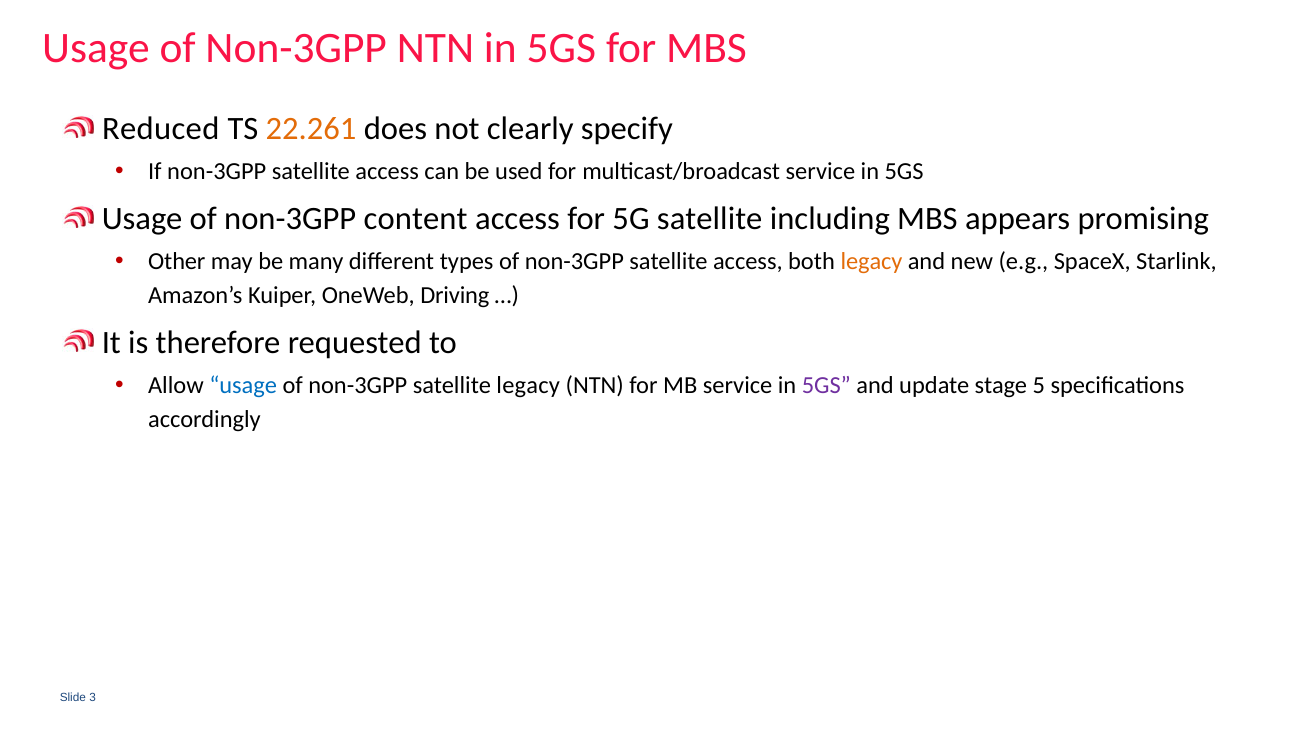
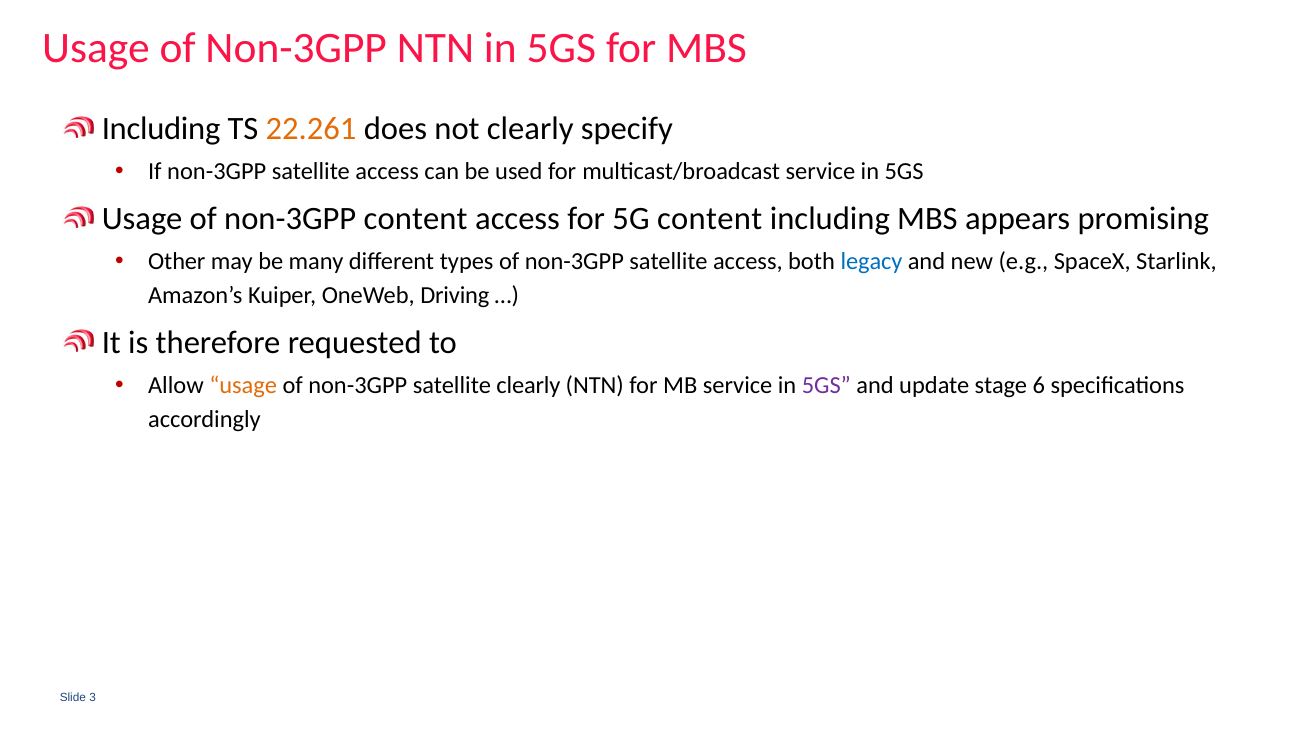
Reduced: Reduced -> Including (161, 129)
5G satellite: satellite -> content (710, 219)
legacy colour: orange -> blue (871, 262)
usage colour: blue -> orange (243, 386)
satellite legacy: legacy -> clearly (528, 386)
5: 5 -> 6 (1039, 386)
